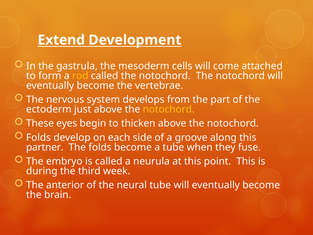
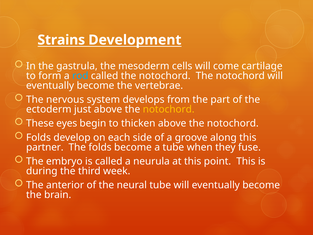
Extend: Extend -> Strains (61, 40)
attached: attached -> cartilage (262, 66)
rod colour: yellow -> light blue (80, 76)
